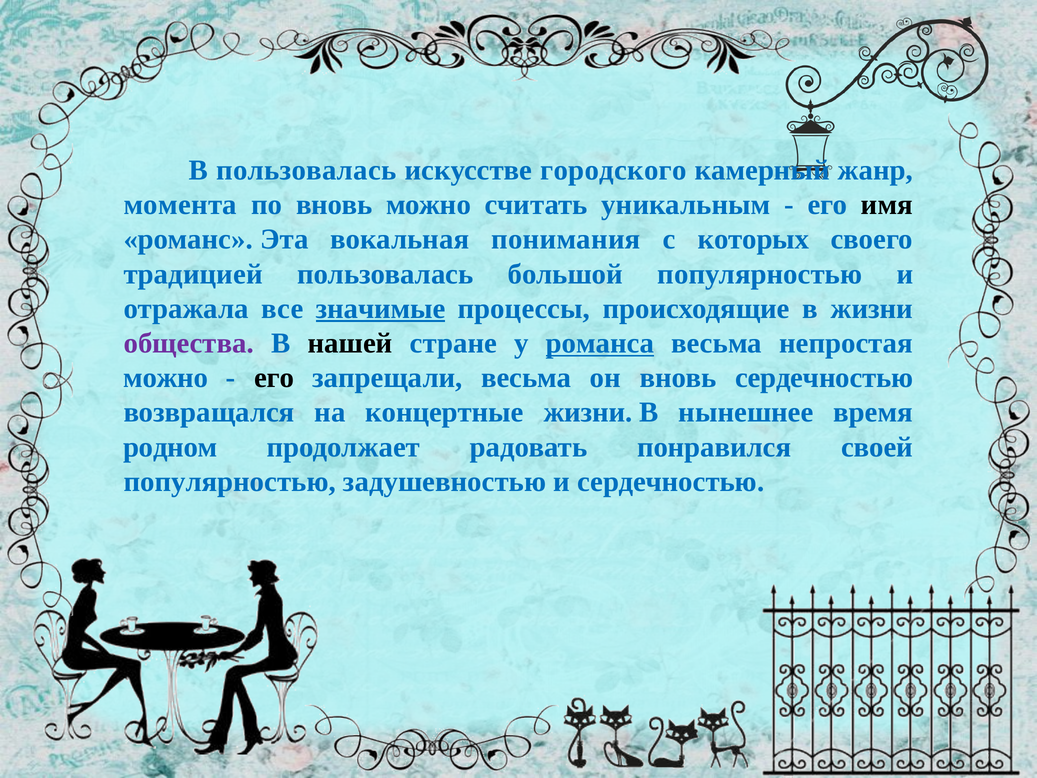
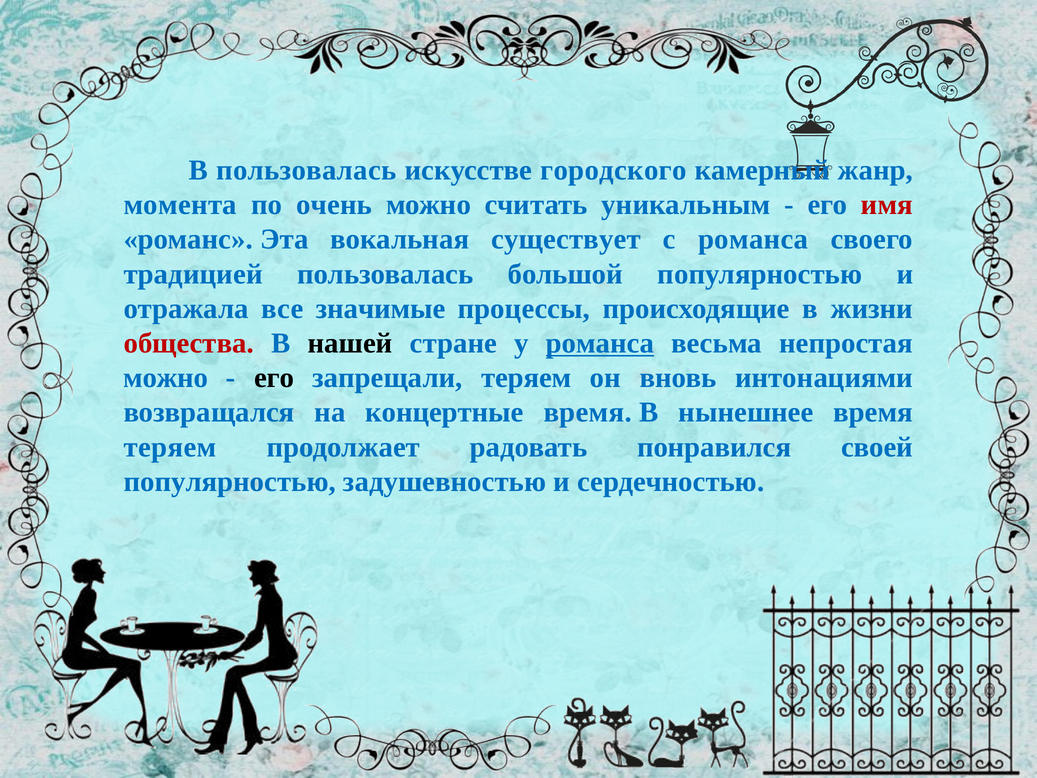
по вновь: вновь -> очень (334, 205)
имя colour: black -> red (887, 205)
понимания: понимания -> существует (566, 239)
с которых: которых -> романса (753, 239)
значимые underline: present -> none (381, 309)
общества colour: purple -> red (189, 343)
запрещали весьма: весьма -> теряем (526, 378)
вновь сердечностью: сердечностью -> интонациями (824, 378)
концертные жизни: жизни -> время (588, 412)
родном: родном -> теряем (170, 447)
